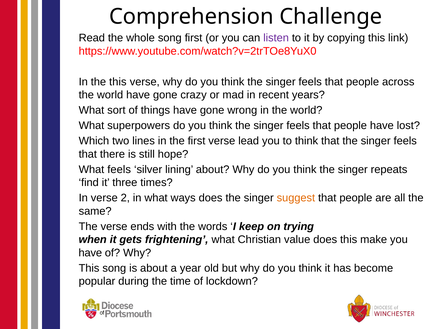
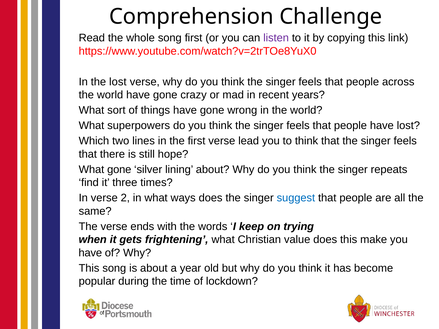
the this: this -> lost (118, 82)
What feels: feels -> gone (119, 170)
suggest colour: orange -> blue (296, 198)
